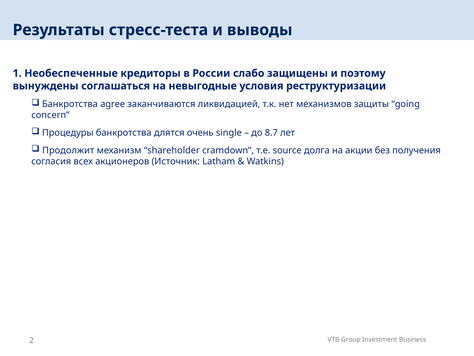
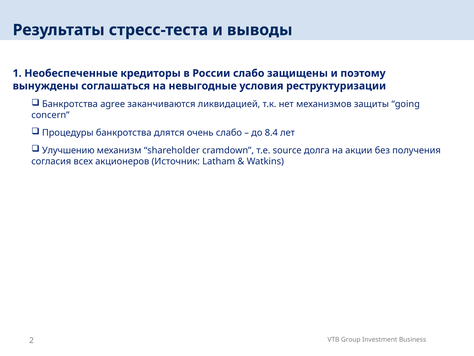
очень single: single -> слабо (229, 133)
8.7: 8.7 -> 8.4 (271, 133)
Продолжит: Продолжит -> Улучшению (68, 150)
